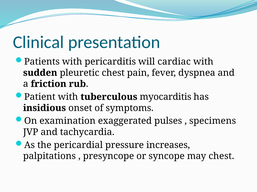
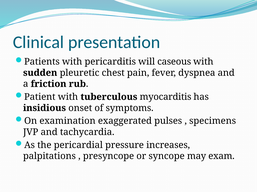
cardiac: cardiac -> caseous (174, 62)
may chest: chest -> exam (221, 157)
